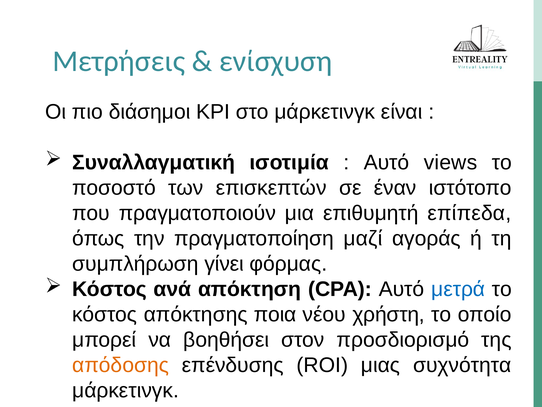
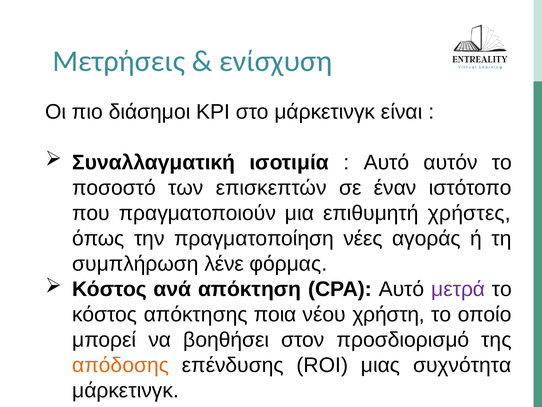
views: views -> αυτόν (451, 162)
επίπεδα: επίπεδα -> χρήστες (469, 213)
μαζί: μαζί -> νέες (363, 238)
γίνει: γίνει -> λένε (224, 263)
μετρά colour: blue -> purple (458, 289)
